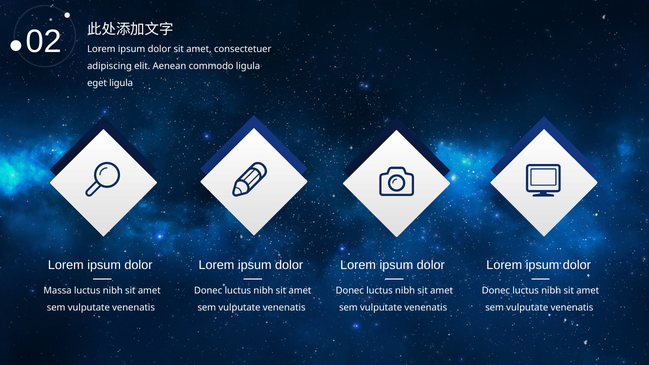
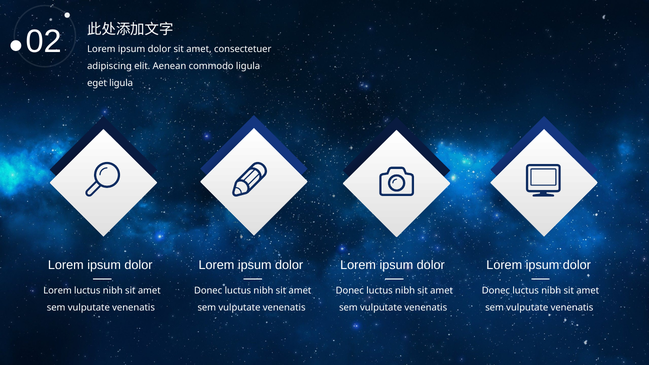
Massa: Massa -> Lorem (58, 291)
